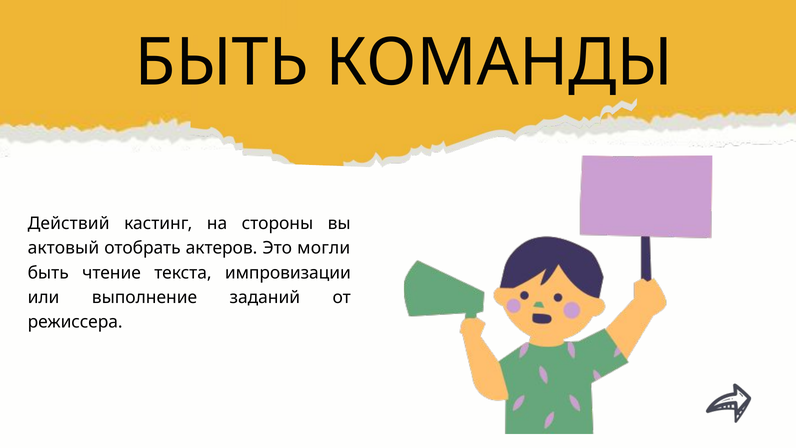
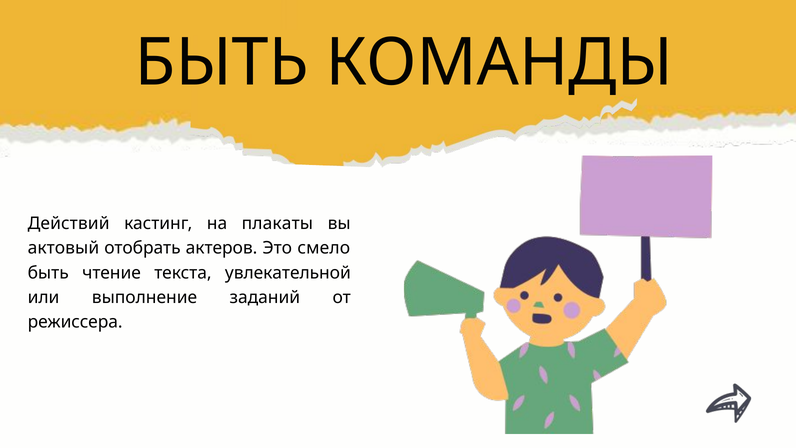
стороны: стороны -> плакаты (277, 224)
могли: могли -> смело (324, 248)
импровизации: импровизации -> увлекательной (288, 273)
